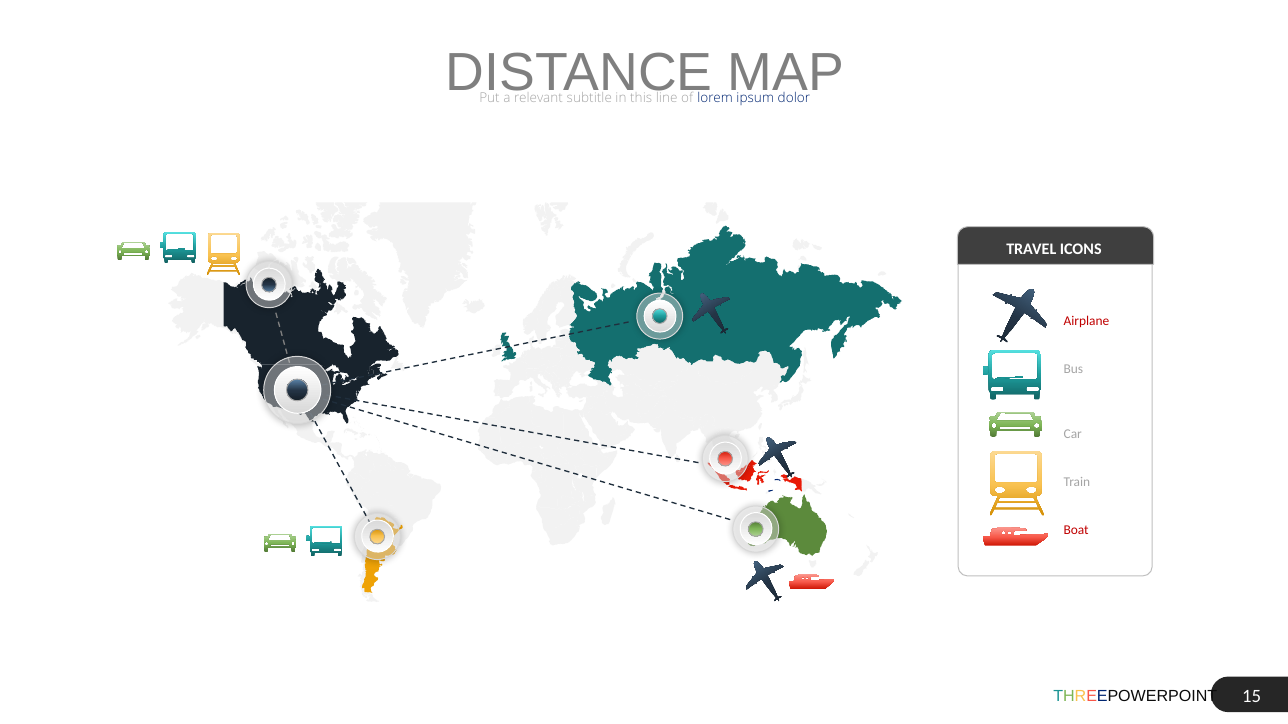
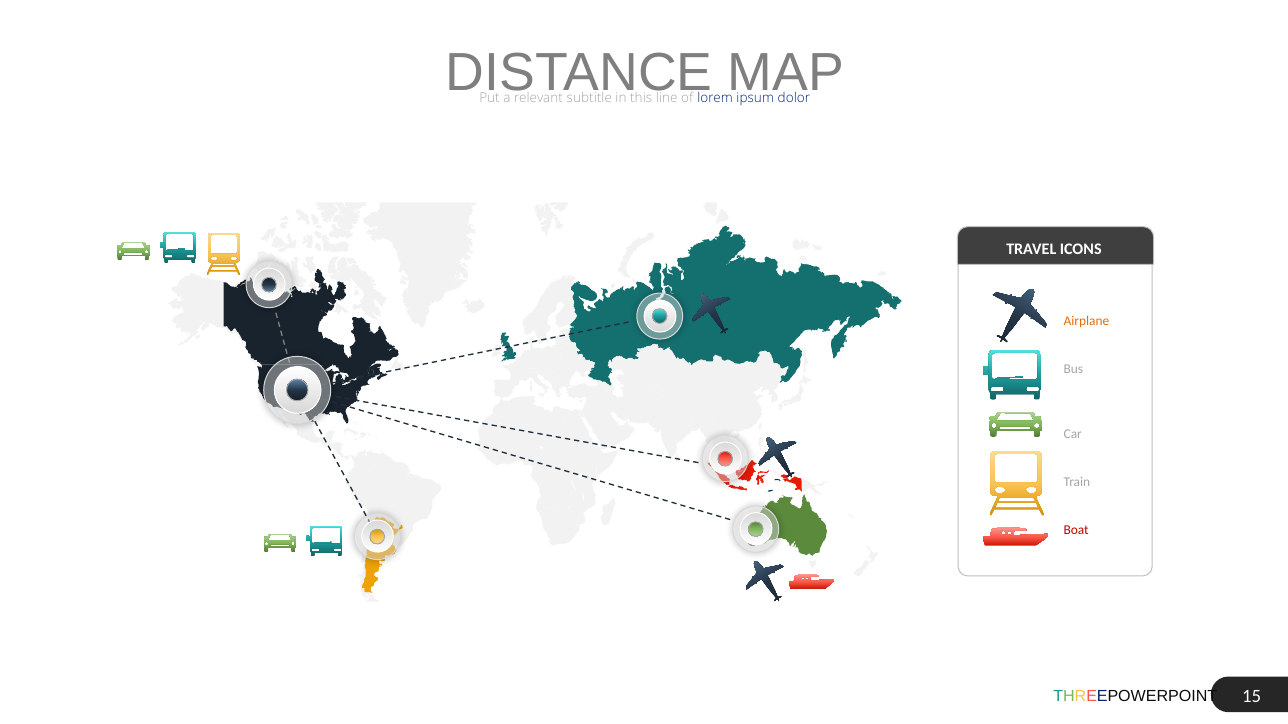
Airplane colour: red -> orange (1087, 321)
